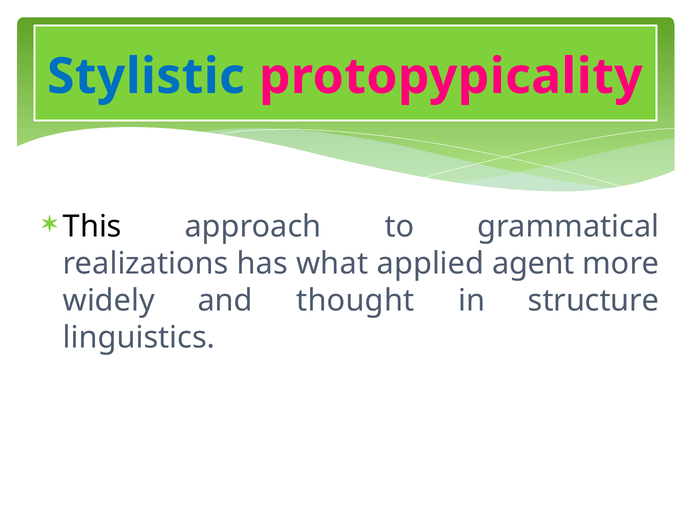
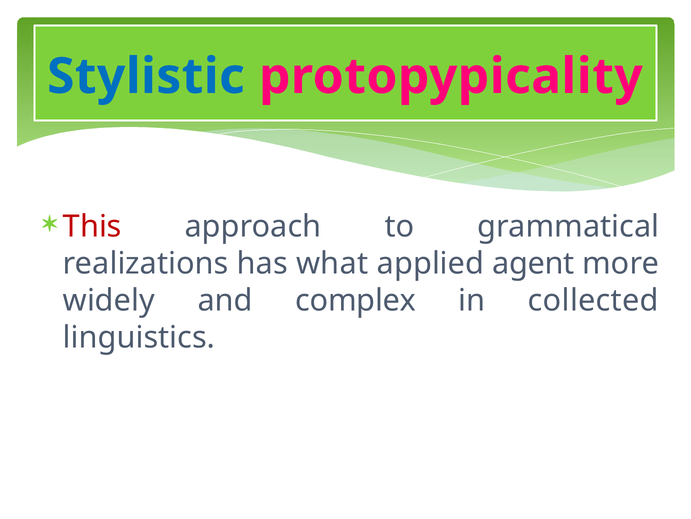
This colour: black -> red (92, 226)
thought: thought -> complex (356, 300)
structure: structure -> collected (593, 300)
